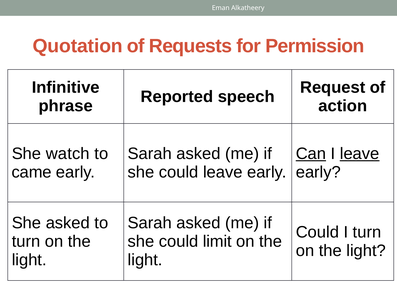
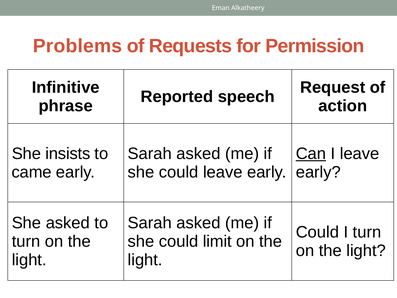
Quotation: Quotation -> Problems (78, 46)
watch: watch -> insists (68, 154)
leave underline: present -> none (360, 154)
